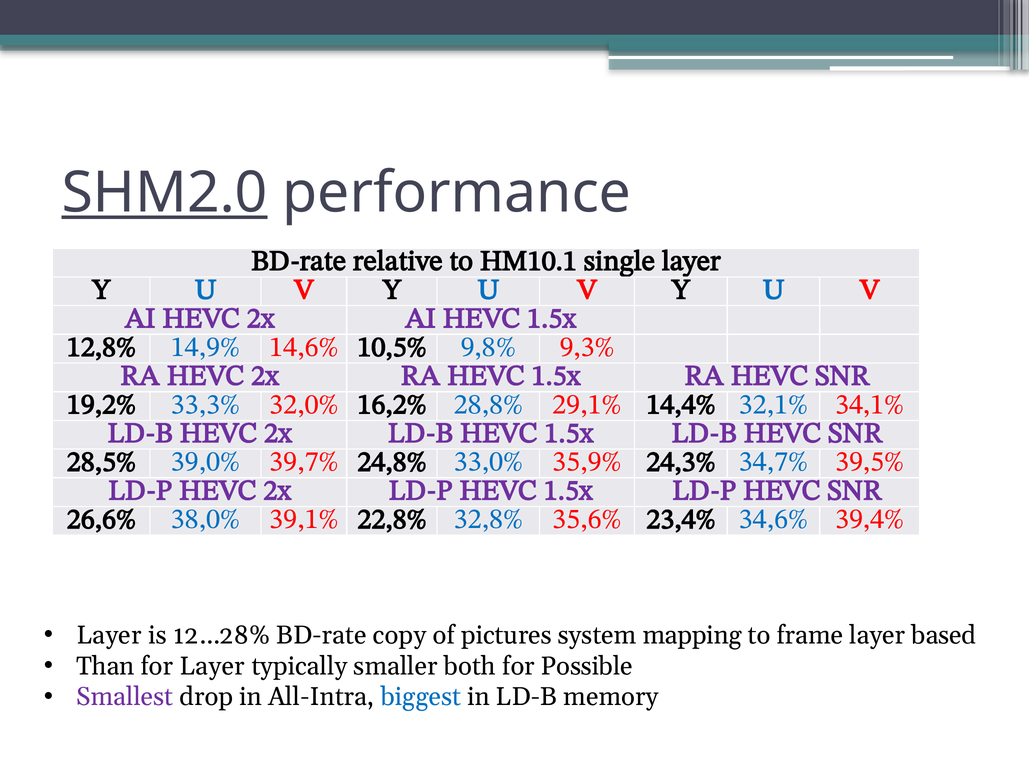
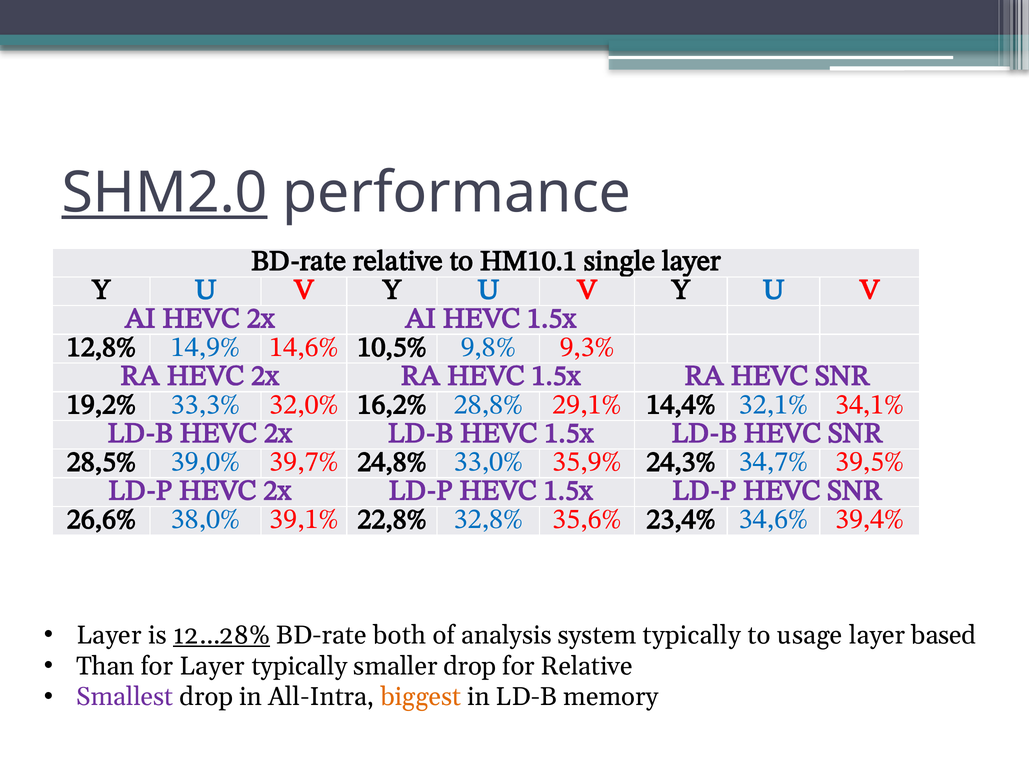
12…28% underline: none -> present (222, 635)
copy: copy -> both (400, 635)
pictures: pictures -> analysis (507, 635)
system mapping: mapping -> typically (692, 635)
frame: frame -> usage (810, 635)
smaller both: both -> drop (470, 666)
for Possible: Possible -> Relative (587, 666)
biggest colour: blue -> orange (421, 697)
